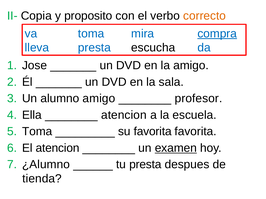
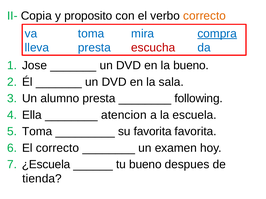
escucha colour: black -> red (153, 48)
la amigo: amigo -> bueno (191, 66)
alumno amigo: amigo -> presta (99, 99)
profesor: profesor -> following (199, 99)
El atencion: atencion -> correcto (57, 148)
examen underline: present -> none (176, 148)
¿Alumno: ¿Alumno -> ¿Escuela (46, 165)
tu presta: presta -> bueno (145, 165)
